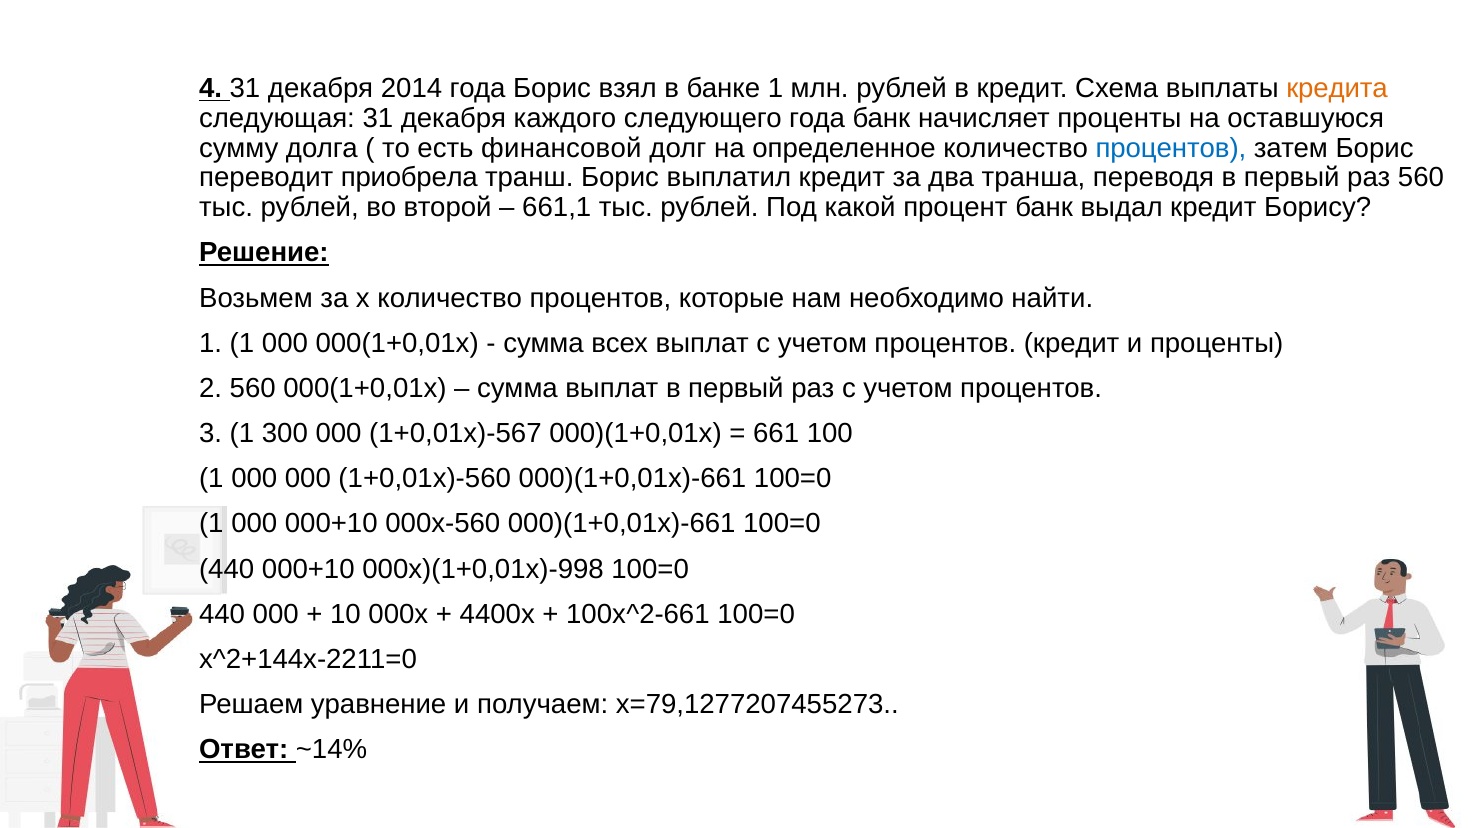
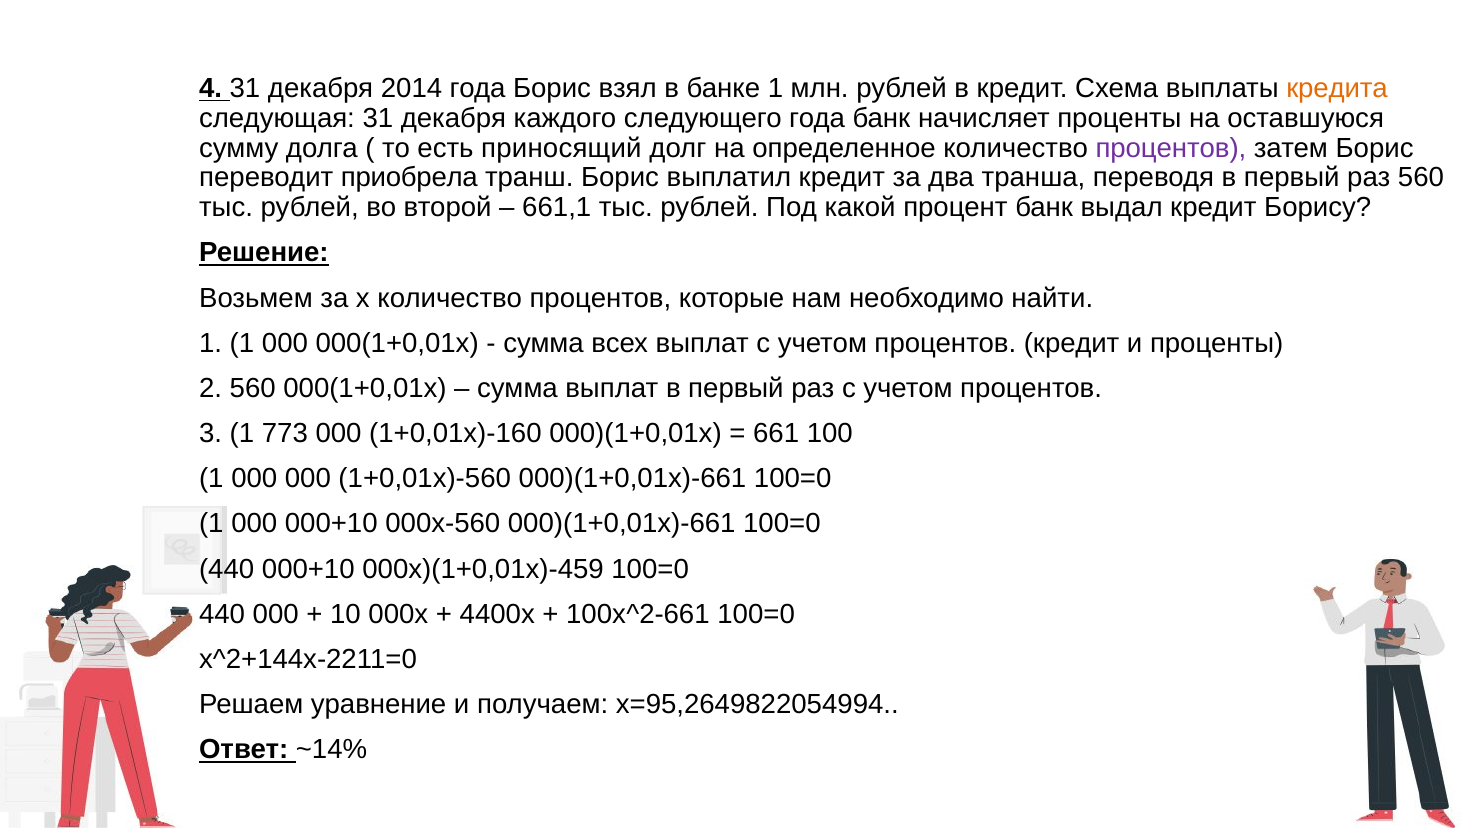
финансовой: финансовой -> приносящий (561, 148)
процентов colour: blue -> purple (1171, 148)
300: 300 -> 773 (285, 433)
1+0,01х)-567: 1+0,01х)-567 -> 1+0,01х)-160 (455, 433)
000х)(1+0,01х)-998: 000х)(1+0,01х)-998 -> 000х)(1+0,01х)-459 (483, 569)
х=79,1277207455273: х=79,1277207455273 -> х=95,2649822054994 (757, 704)
